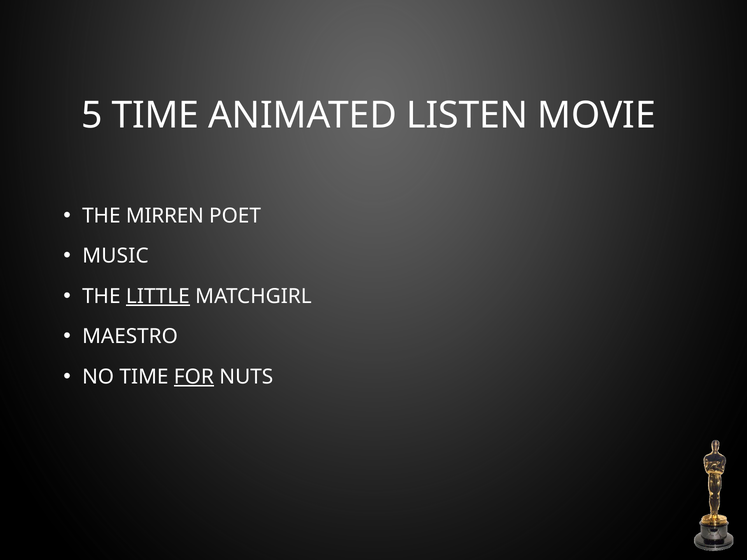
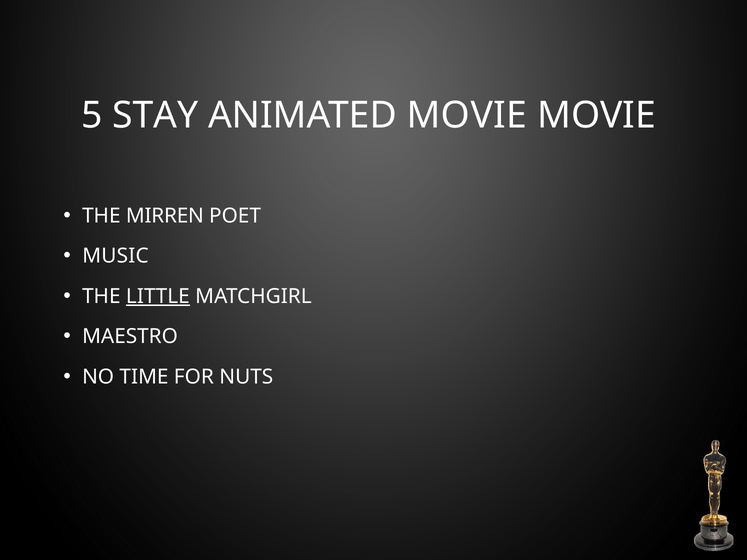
5 TIME: TIME -> STAY (155, 115)
ANIMATED LISTEN: LISTEN -> MOVIE (467, 115)
FOR underline: present -> none (194, 377)
